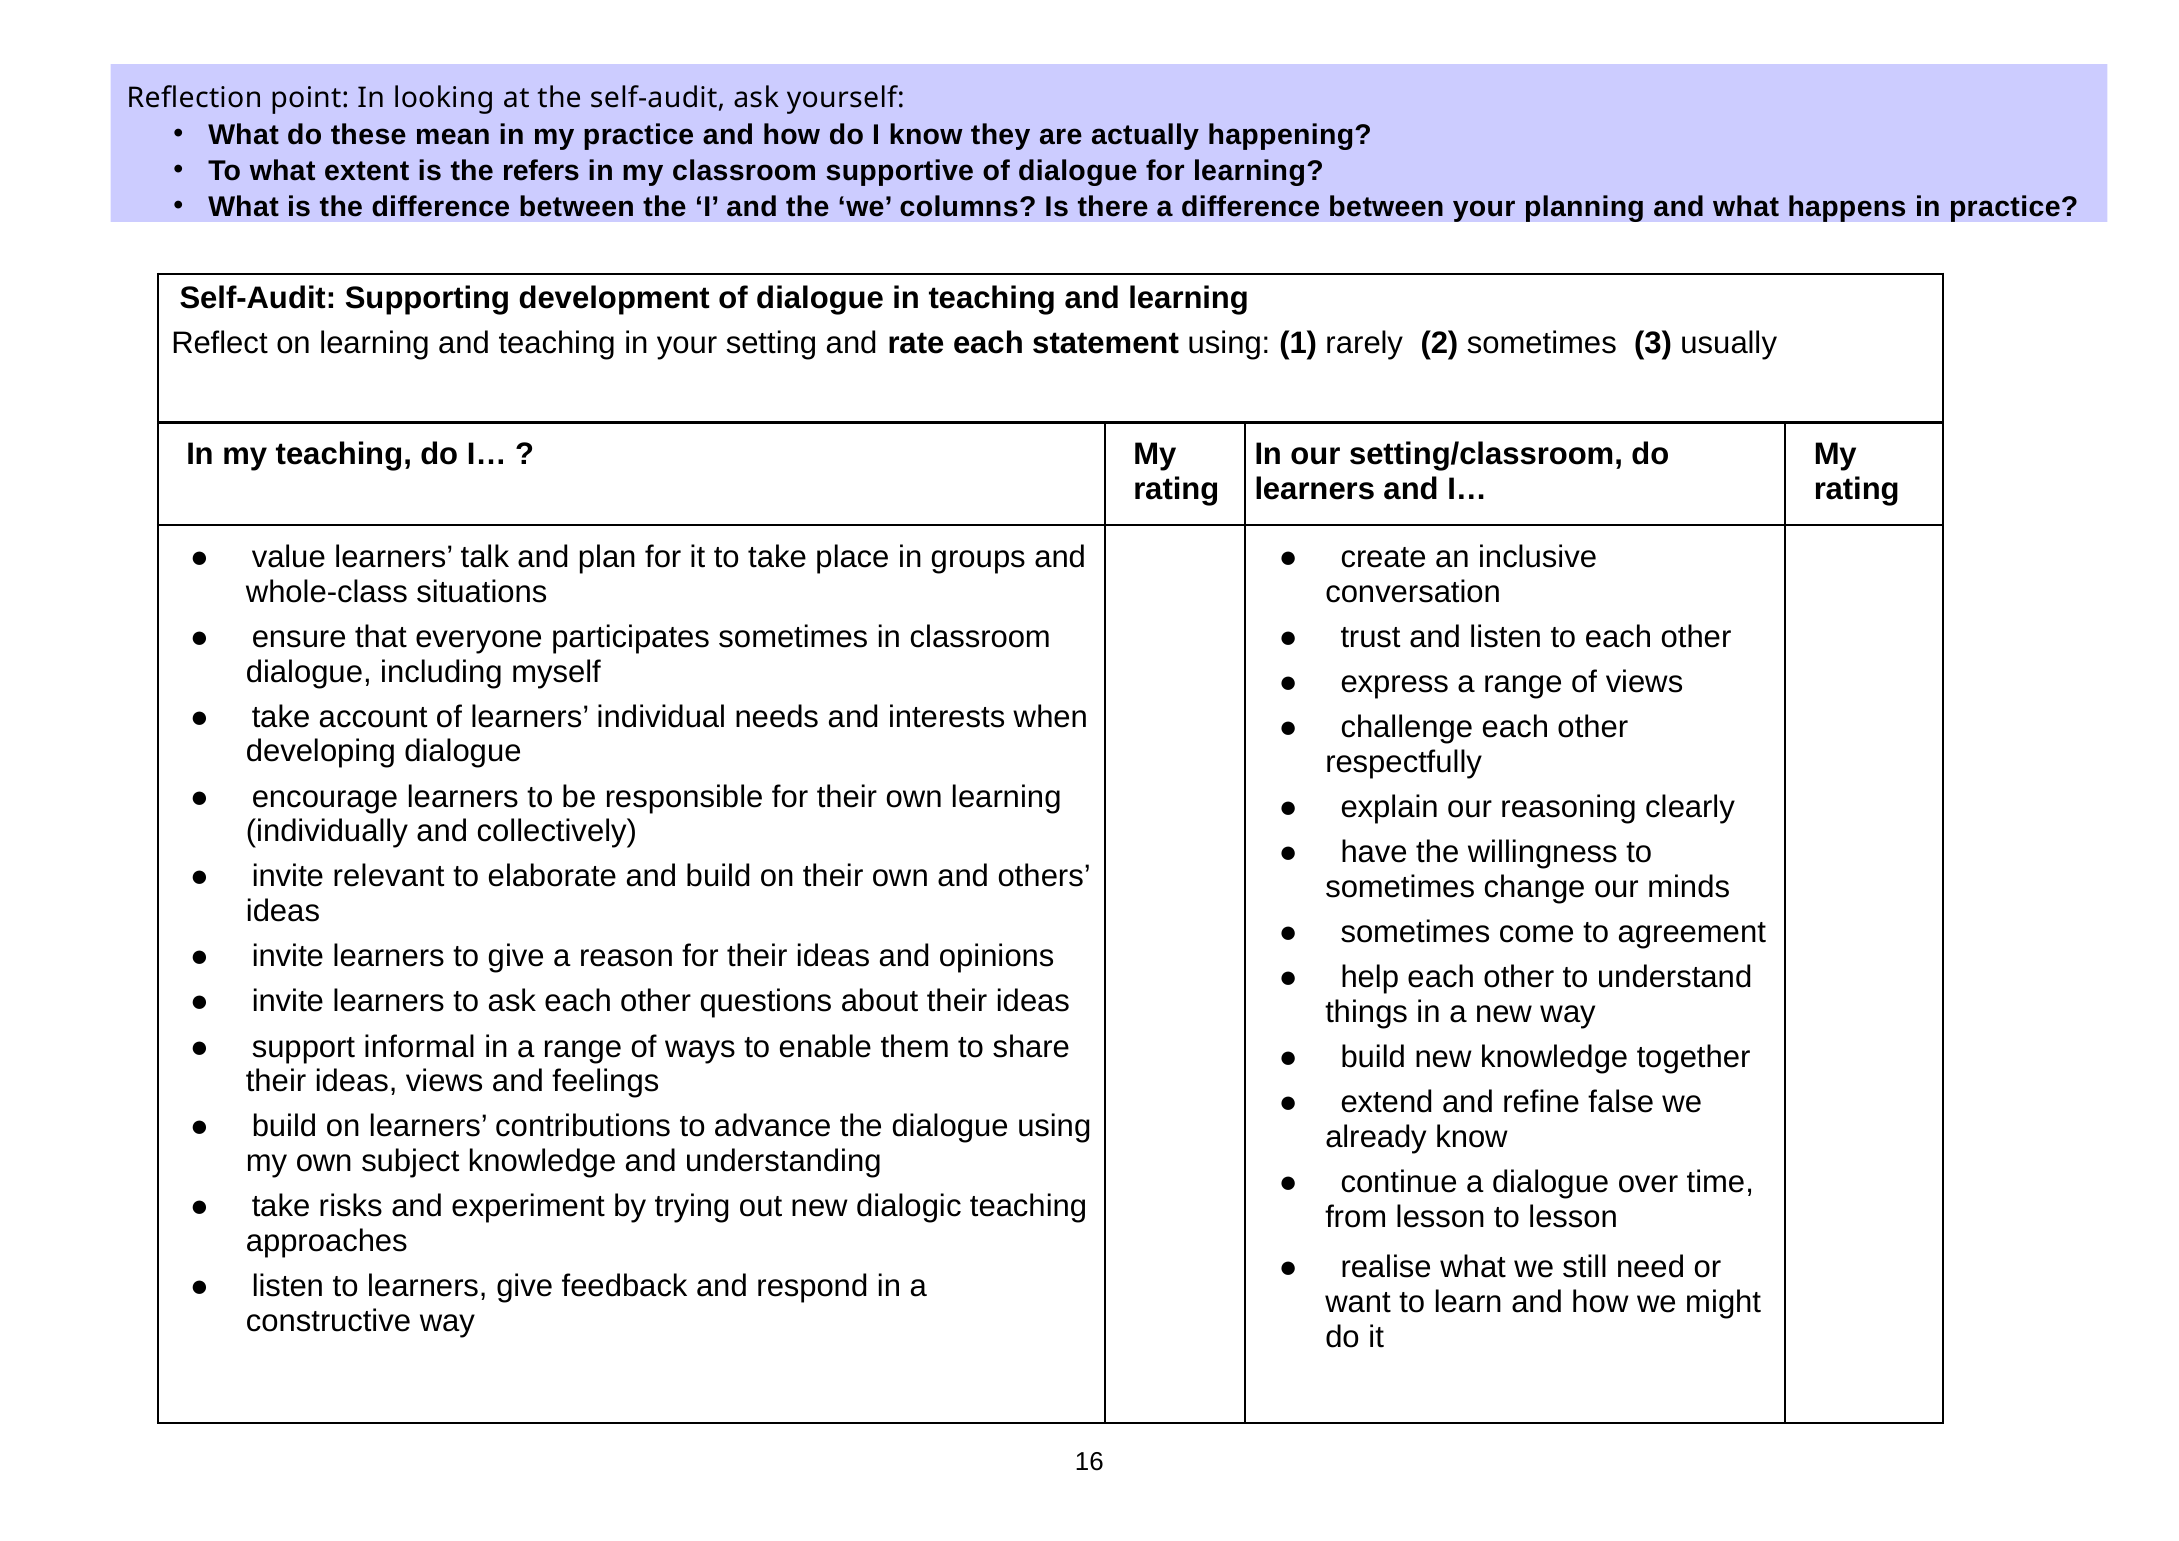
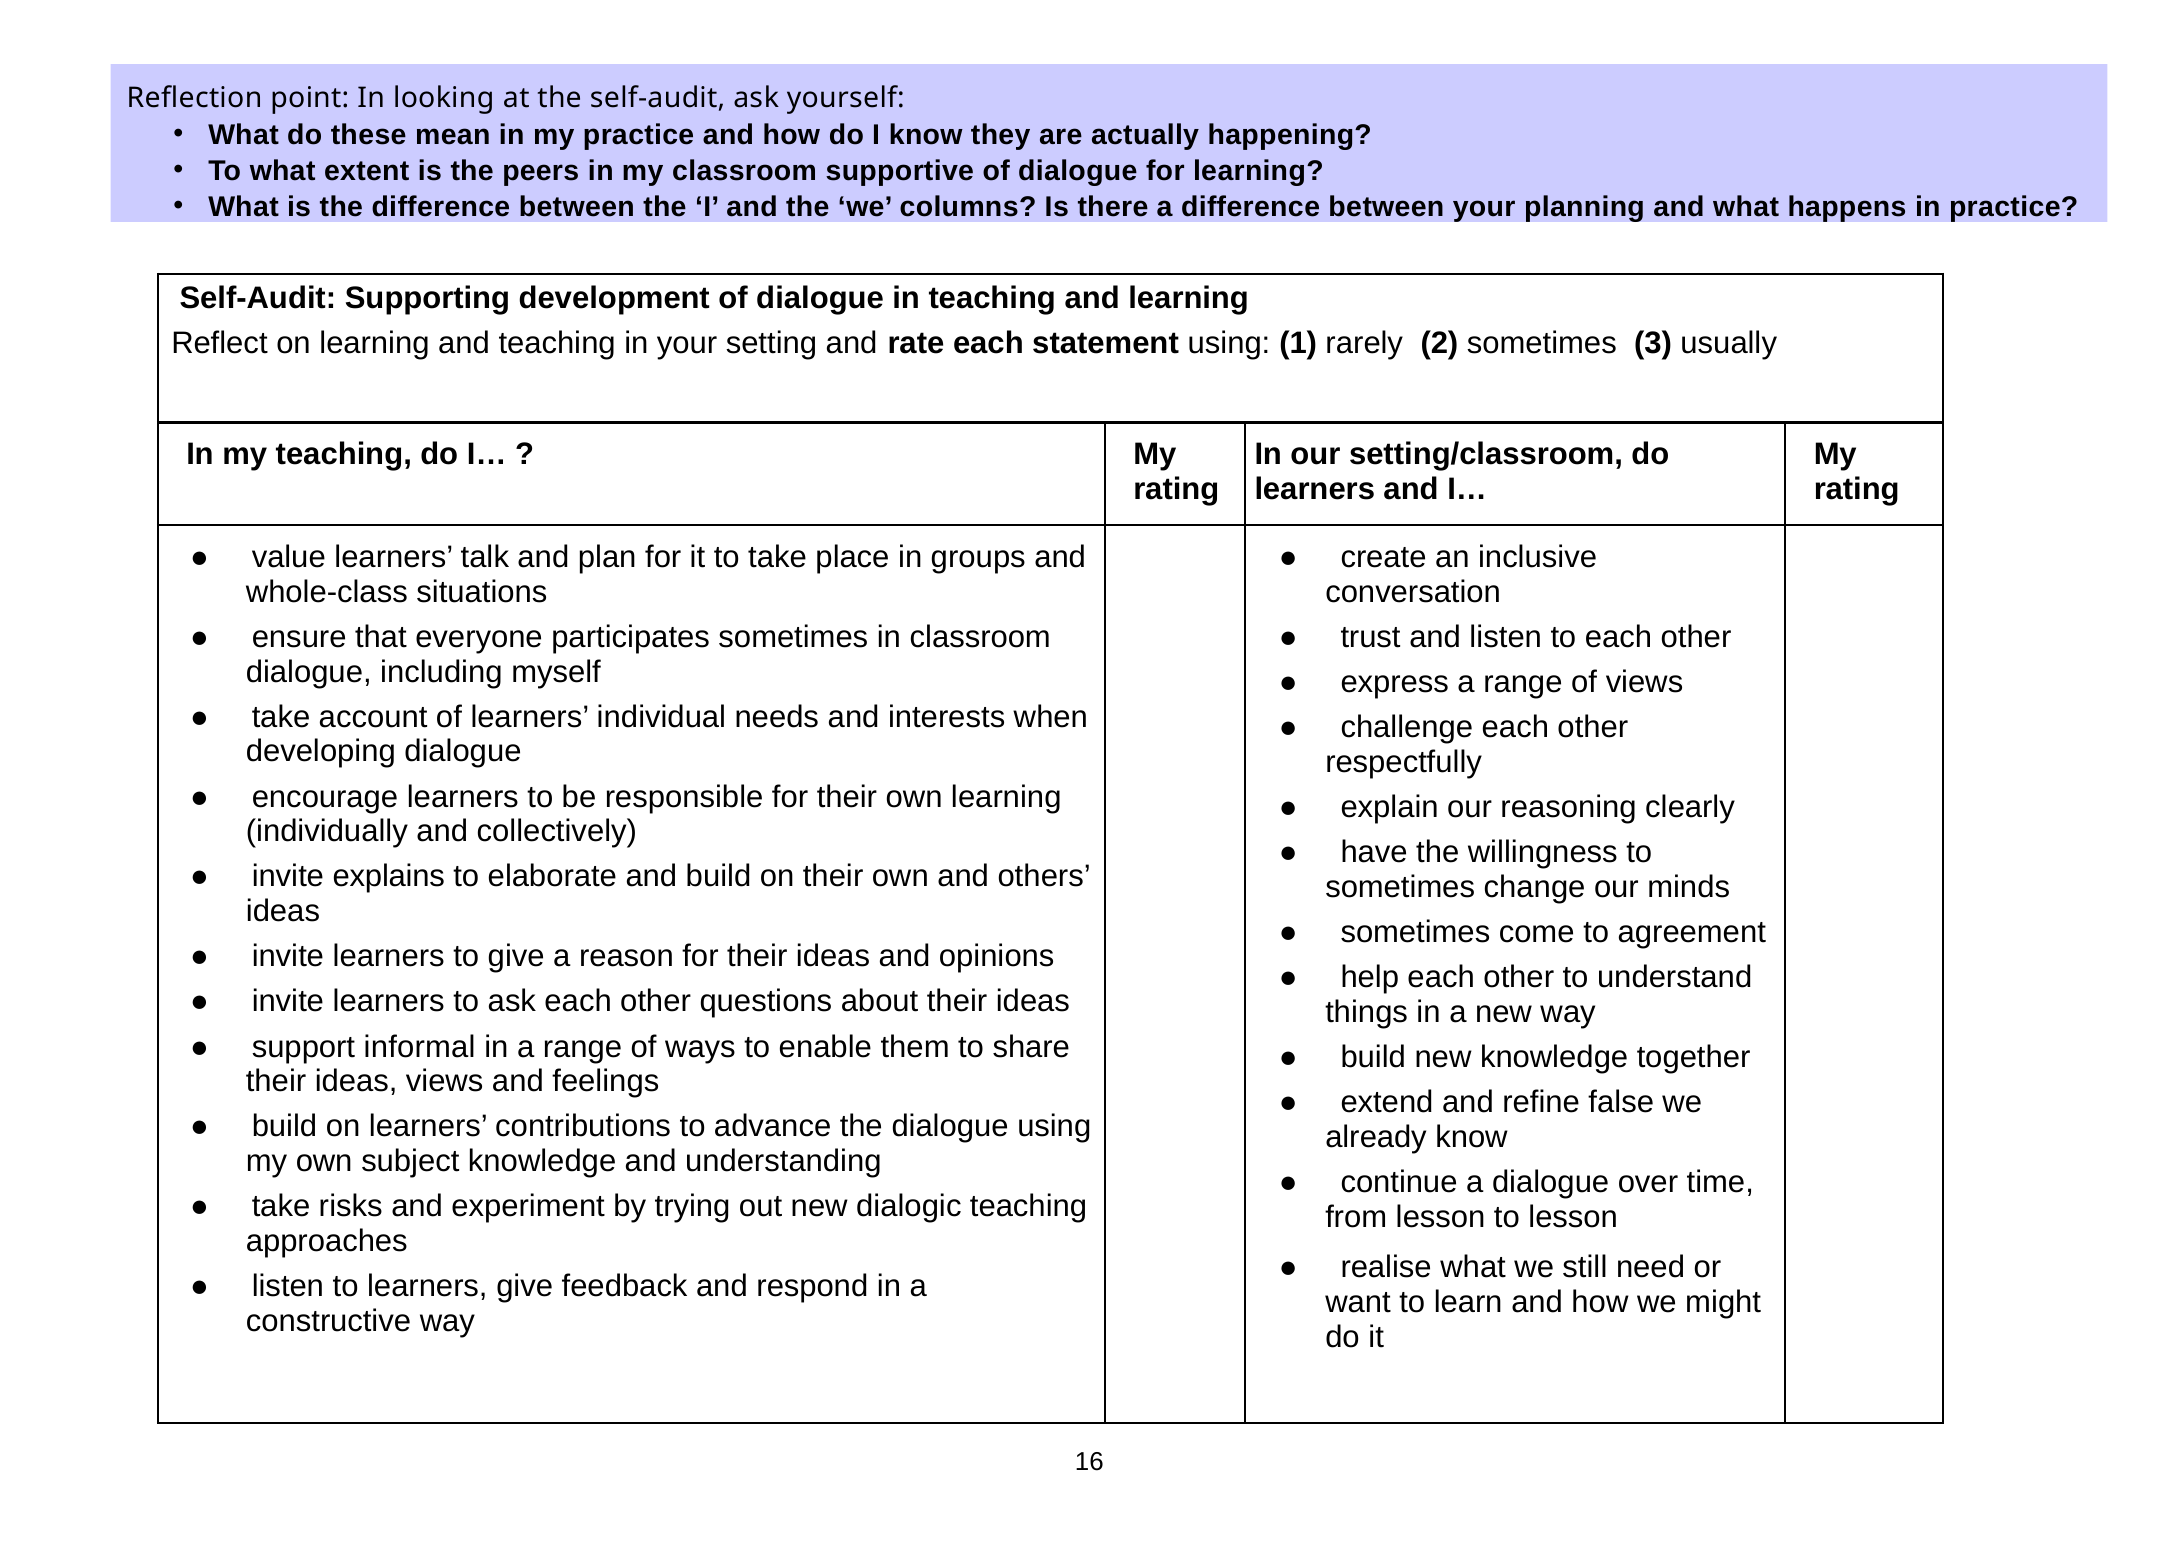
refers: refers -> peers (541, 171)
relevant: relevant -> explains (389, 877)
